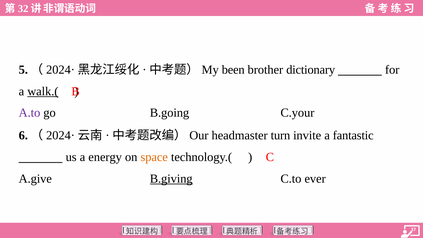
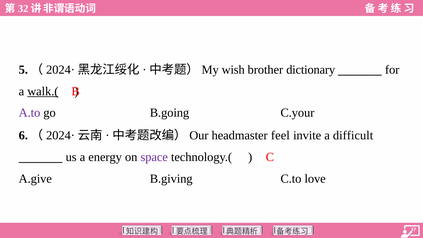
been: been -> wish (233, 70)
turn: turn -> feel (280, 136)
fantastic: fantastic -> difficult (353, 136)
space colour: orange -> purple (154, 157)
B.giving underline: present -> none (171, 179)
ever: ever -> love (315, 179)
